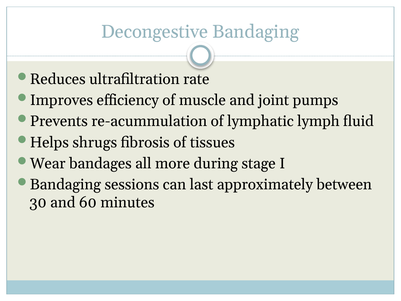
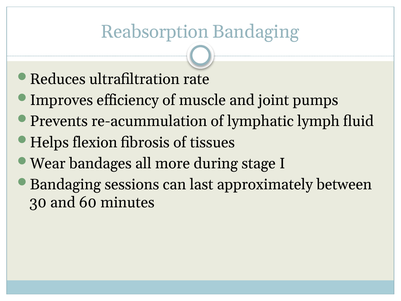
Decongestive: Decongestive -> Reabsorption (155, 32)
shrugs: shrugs -> flexion (95, 142)
